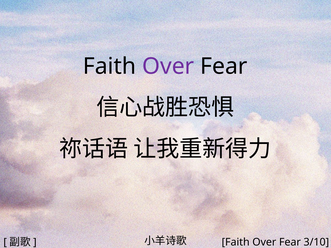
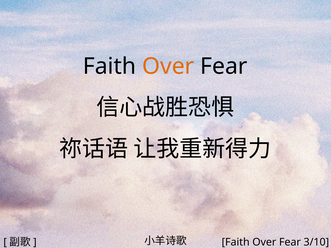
Over colour: purple -> orange (168, 66)
